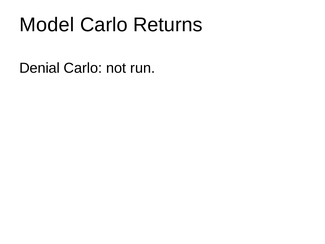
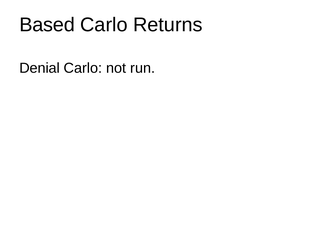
Model: Model -> Based (47, 25)
